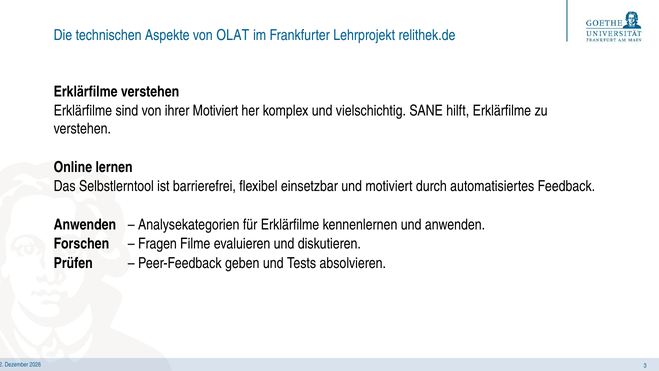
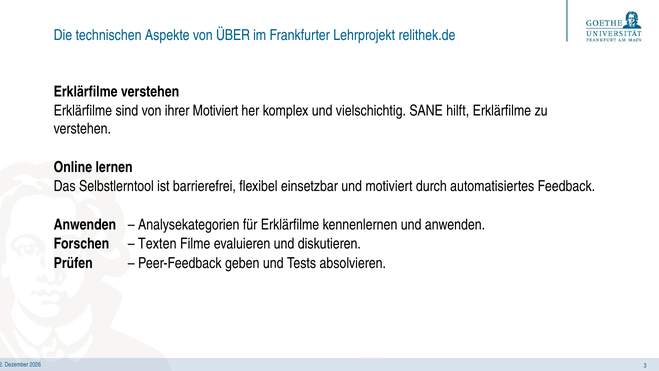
OLAT: OLAT -> ÜBER (233, 35)
Fragen: Fragen -> Texten (157, 244)
